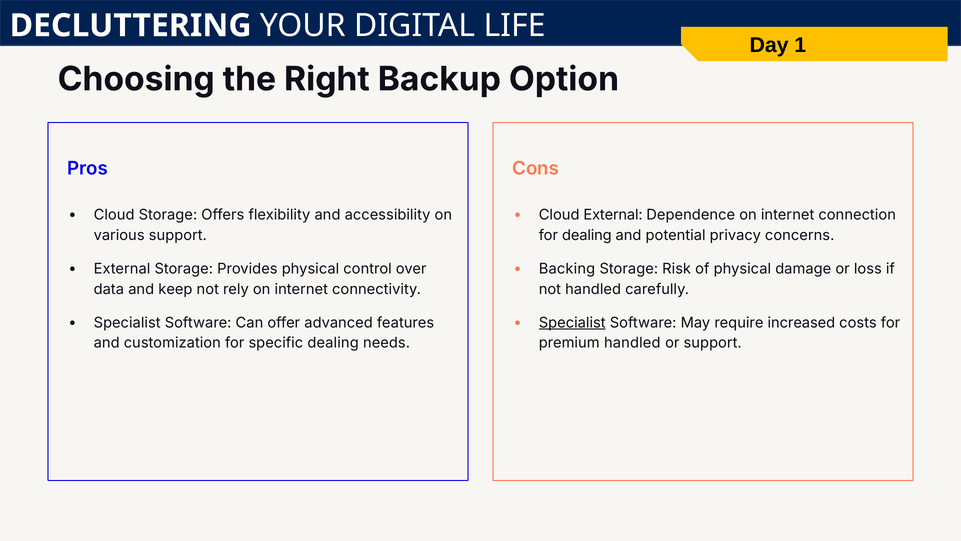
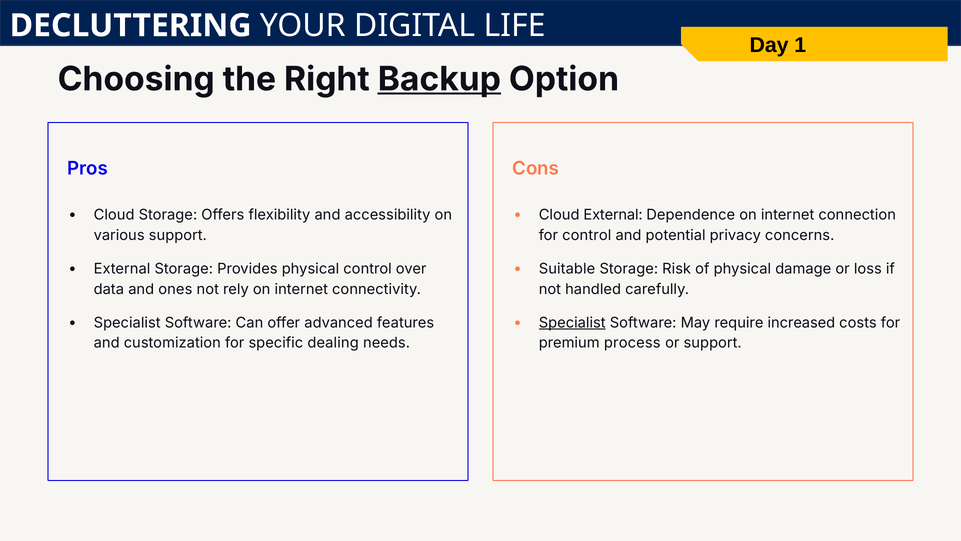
Backup underline: none -> present (439, 79)
for dealing: dealing -> control (587, 235)
Backing: Backing -> Suitable (567, 269)
keep: keep -> ones (175, 289)
premium handled: handled -> process (632, 343)
